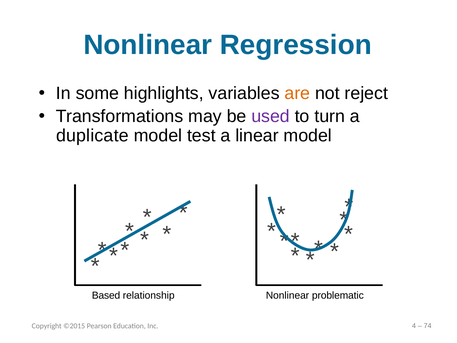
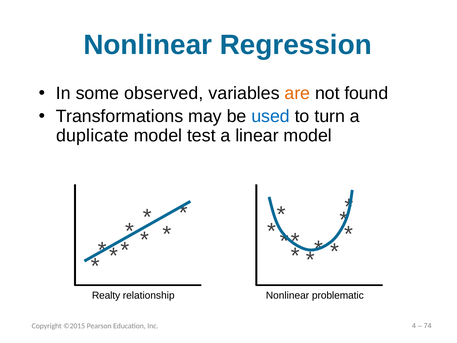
highlights: highlights -> observed (164, 93)
reject: reject -> found (366, 93)
used colour: purple -> blue (271, 116)
Based: Based -> Realty (106, 295)
